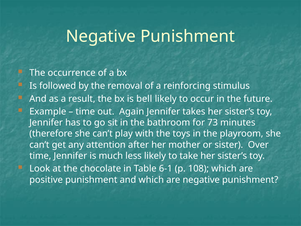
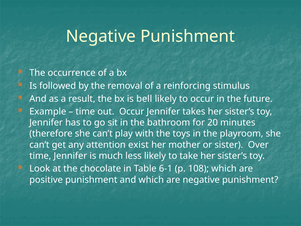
out Again: Again -> Occur (132, 111)
73: 73 -> 20 (213, 123)
after: after -> exist (138, 145)
